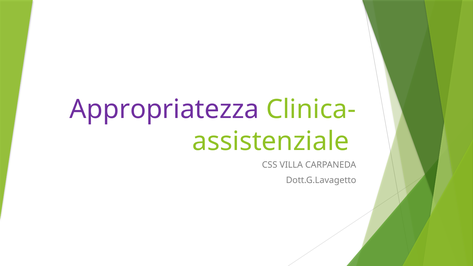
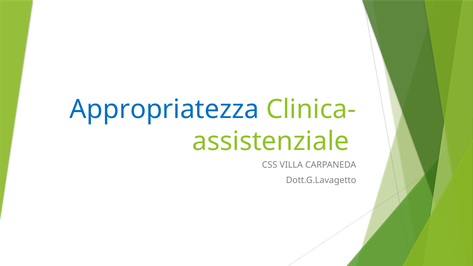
Appropriatezza colour: purple -> blue (164, 109)
